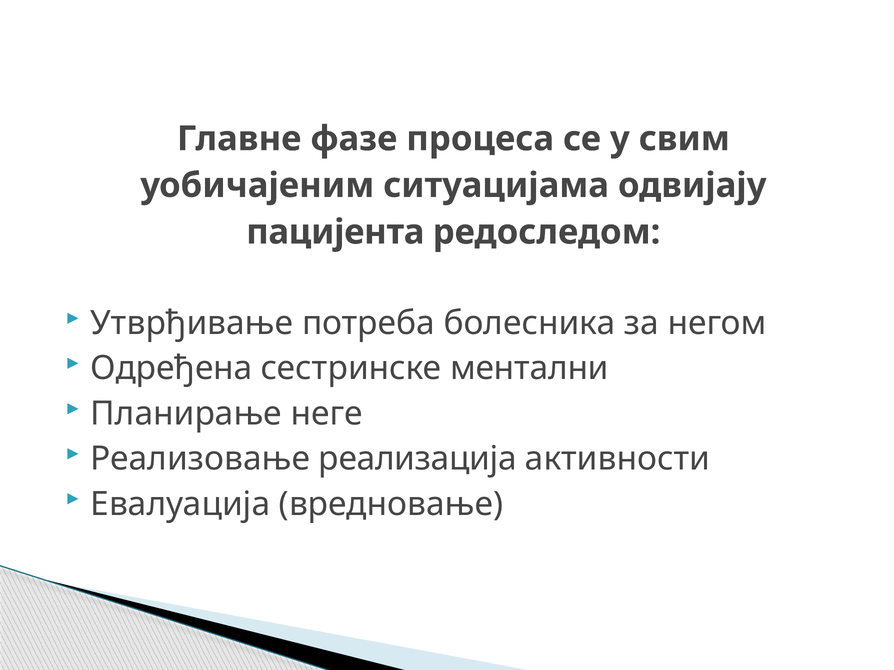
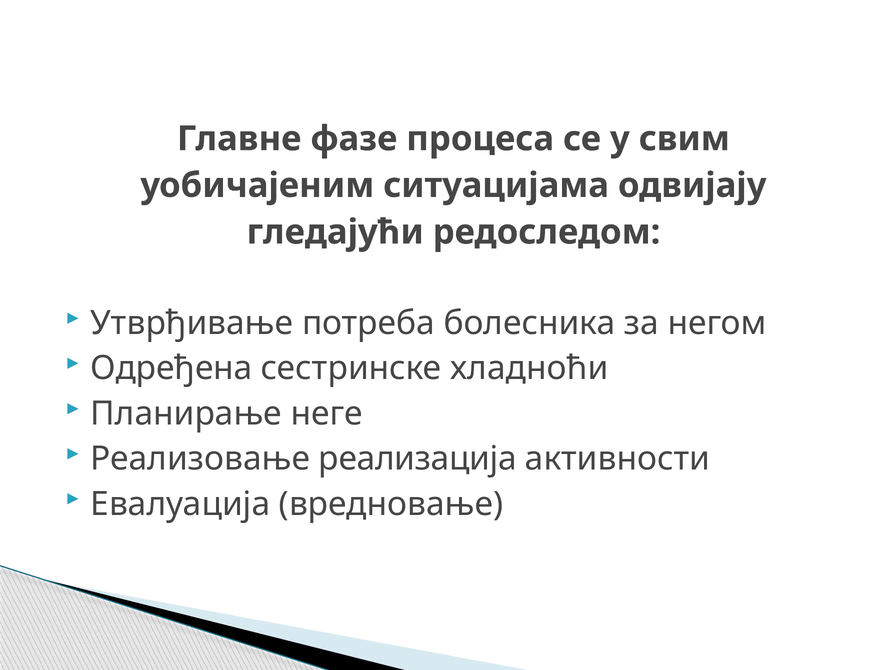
пацијента: пацијента -> гледајући (335, 232)
ментални: ментални -> хладноћи (529, 369)
